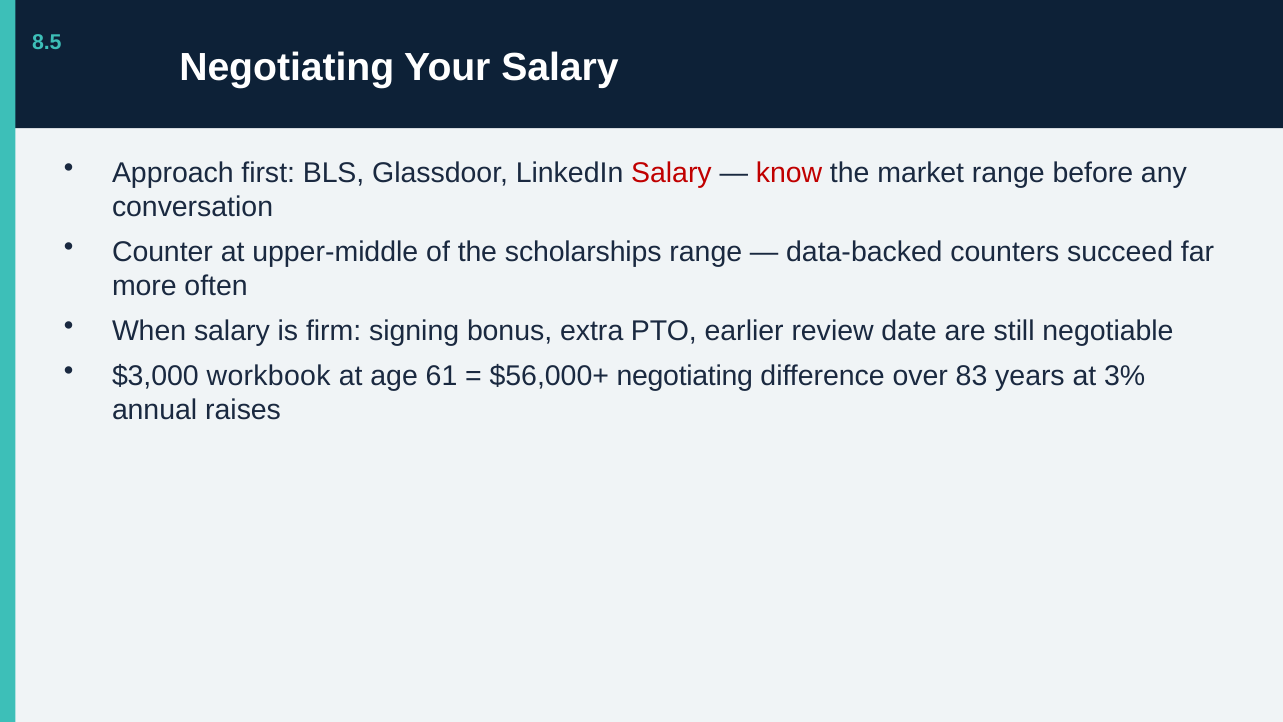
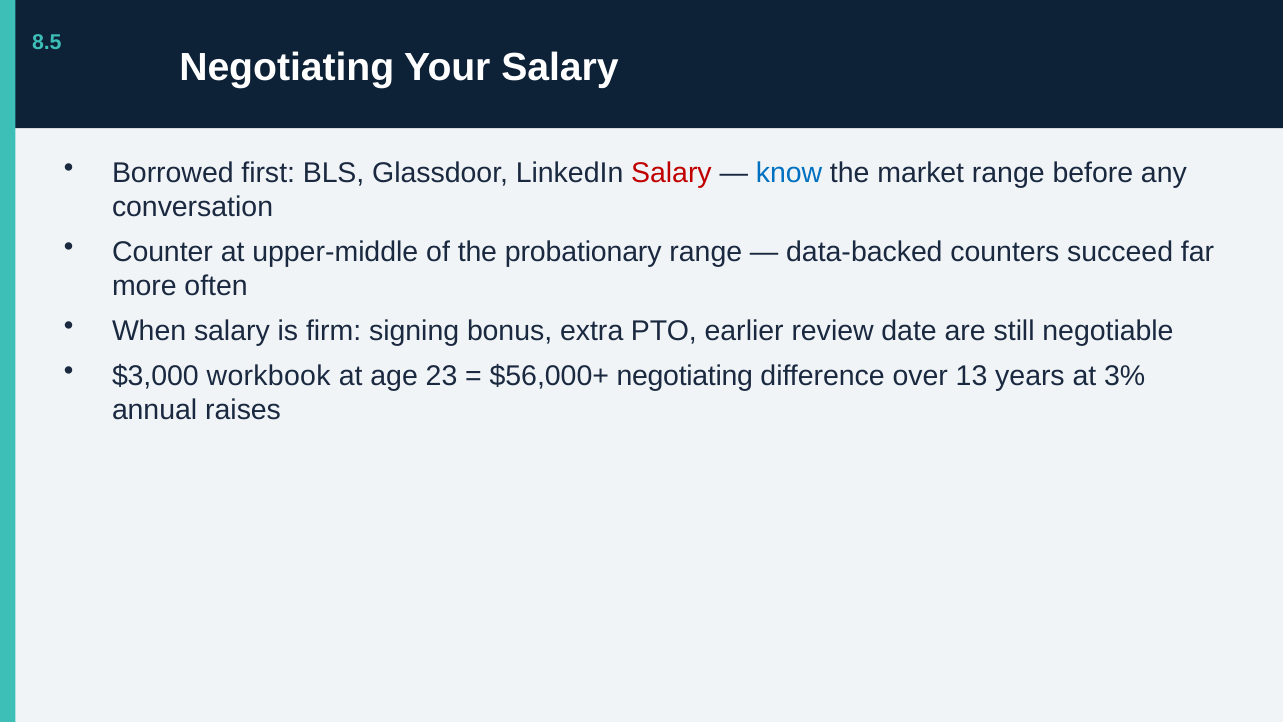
Approach: Approach -> Borrowed (173, 173)
know colour: red -> blue (789, 173)
scholarships: scholarships -> probationary (583, 252)
61: 61 -> 23 (442, 376)
83: 83 -> 13 (972, 376)
